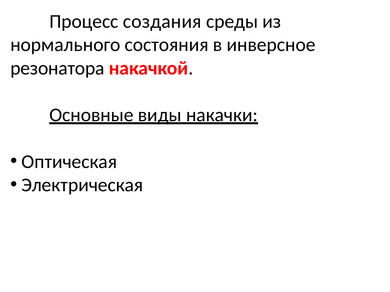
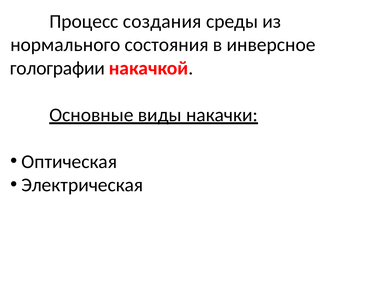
резонатора: резонатора -> голографии (57, 68)
